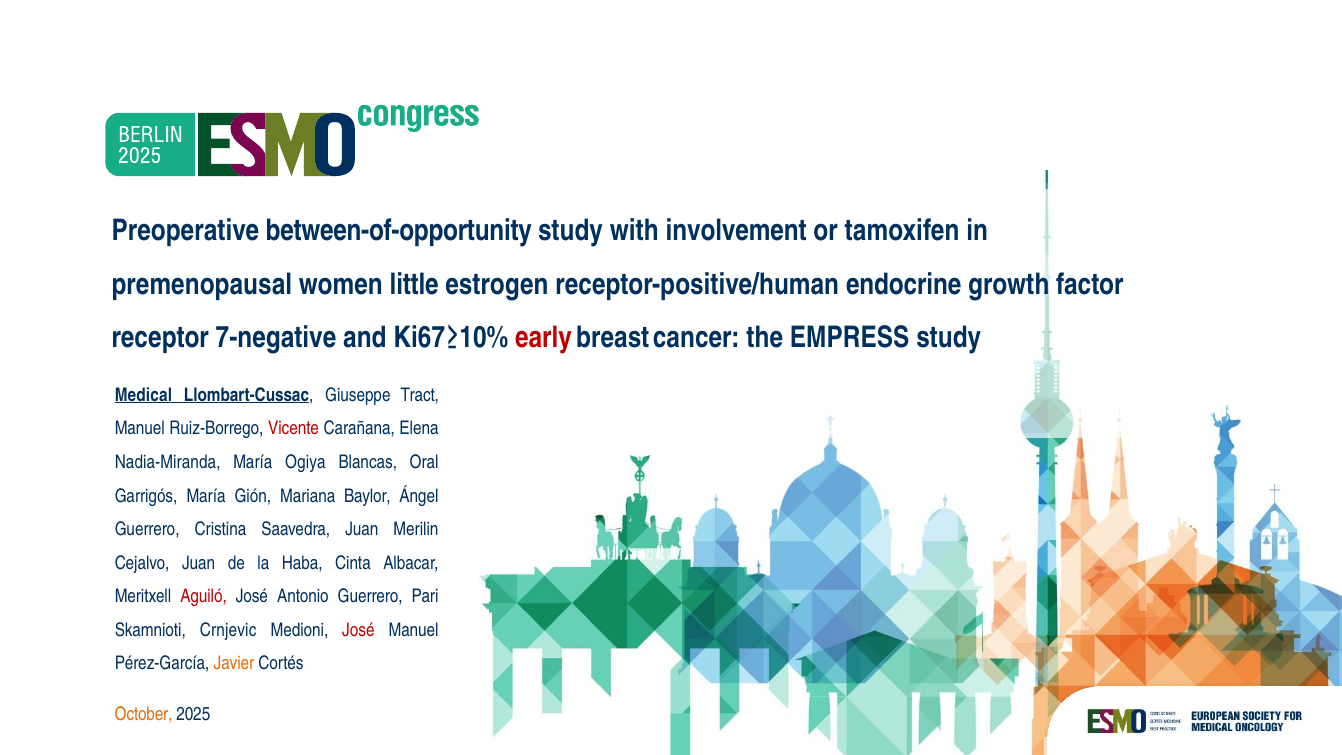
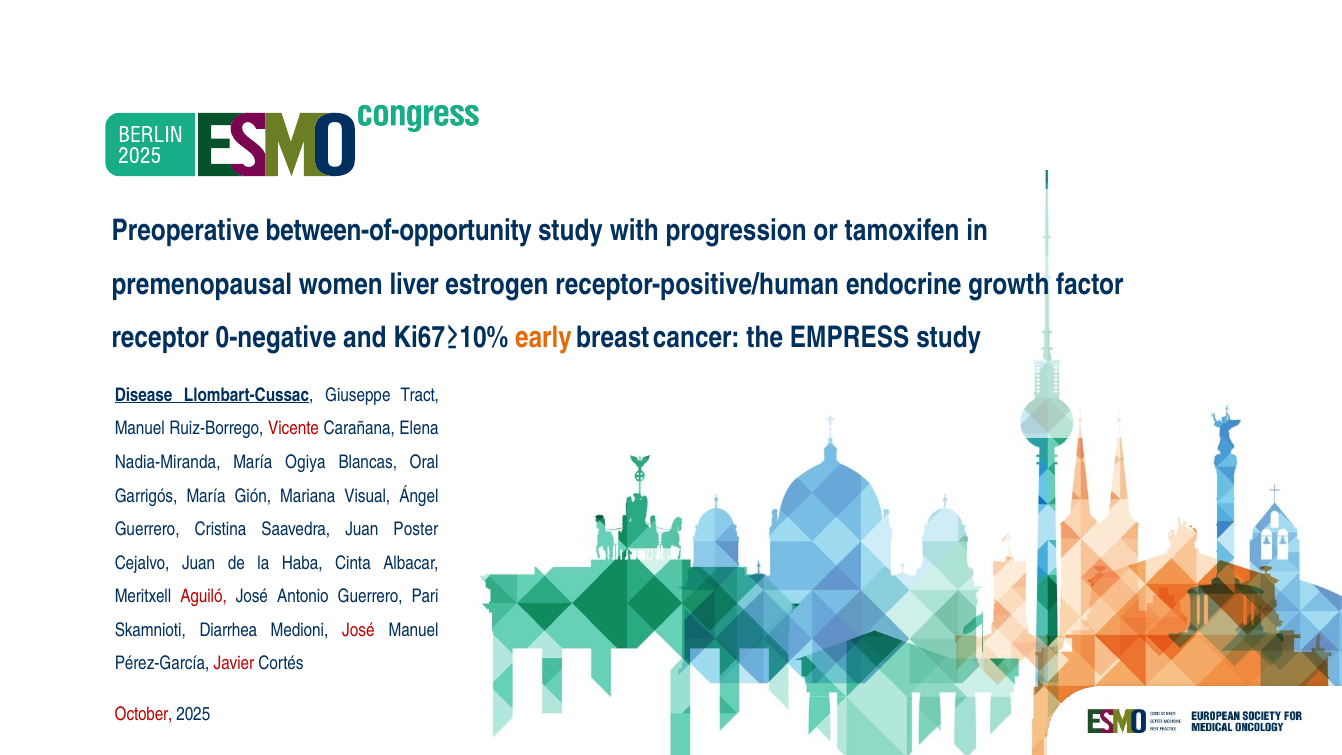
involvement: involvement -> progression (736, 230)
little: little -> liver (414, 284)
7-negative: 7-negative -> 0-negative (276, 338)
early colour: red -> orange (543, 338)
Medical: Medical -> Disease (144, 395)
Baylor: Baylor -> Visual (367, 496)
Merilin: Merilin -> Poster (416, 529)
Crnjevic: Crnjevic -> Diarrhea (228, 630)
Javier colour: orange -> red (234, 664)
October colour: orange -> red (144, 714)
